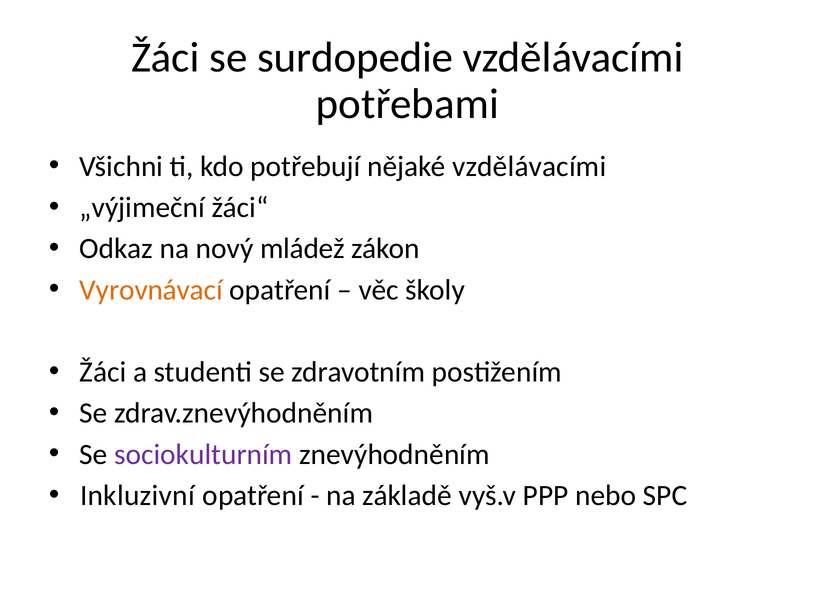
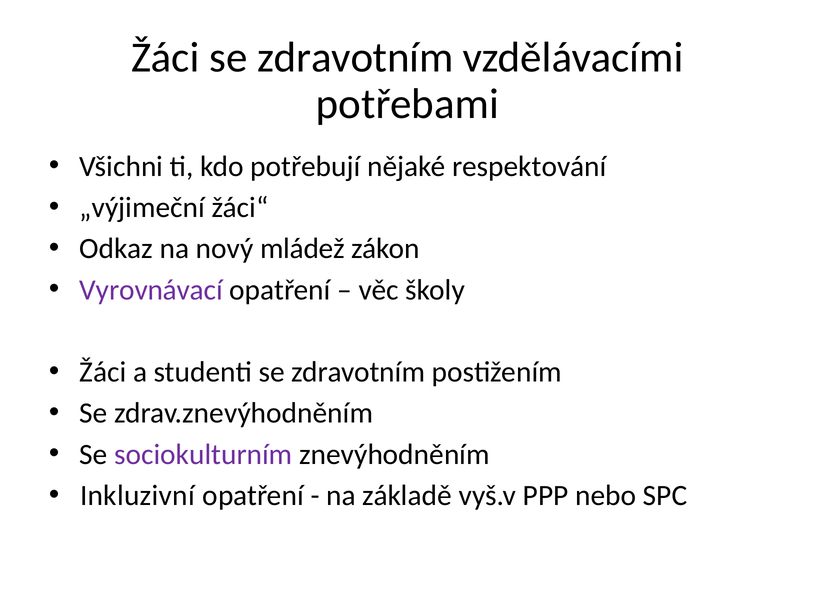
Žáci se surdopedie: surdopedie -> zdravotním (355, 58)
nějaké vzdělávacími: vzdělávacími -> respektování (529, 166)
Vyrovnávací colour: orange -> purple (151, 290)
